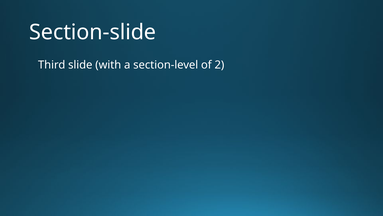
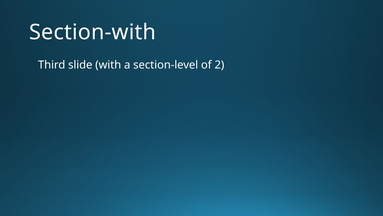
Section-slide: Section-slide -> Section-with (93, 32)
